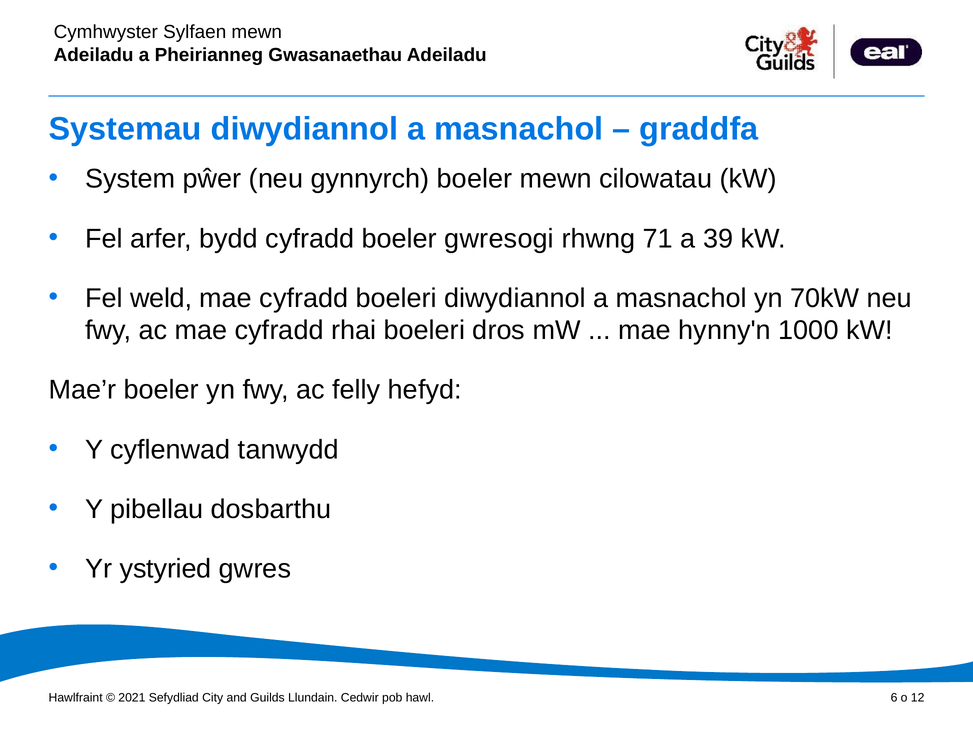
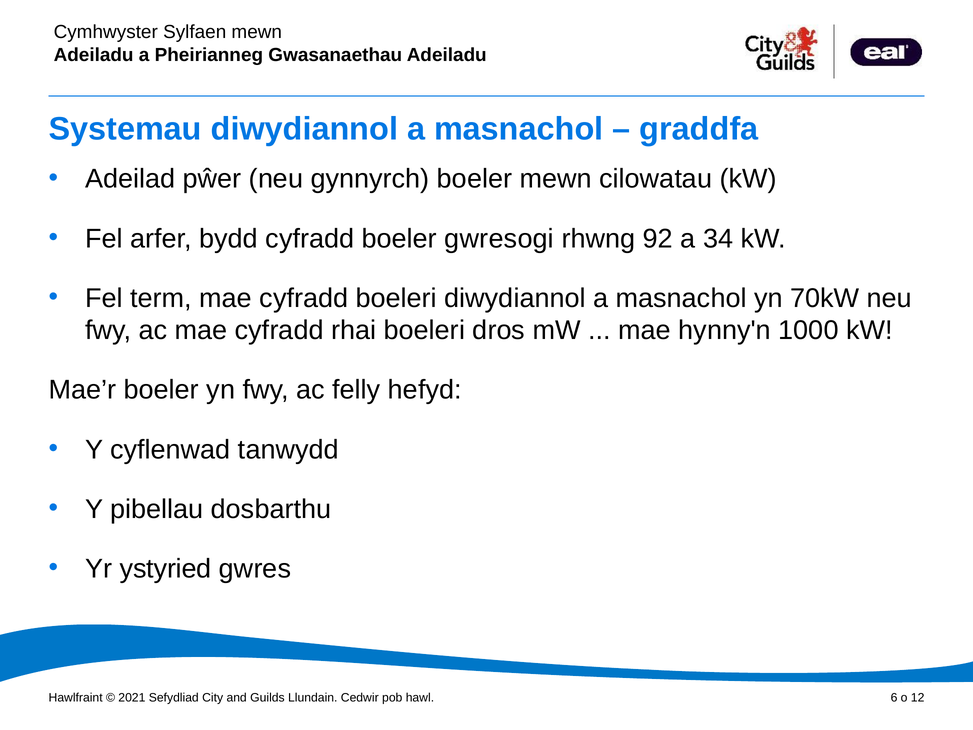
System: System -> Adeilad (130, 179)
71: 71 -> 92 (658, 239)
39: 39 -> 34 (718, 239)
weld: weld -> term (161, 298)
